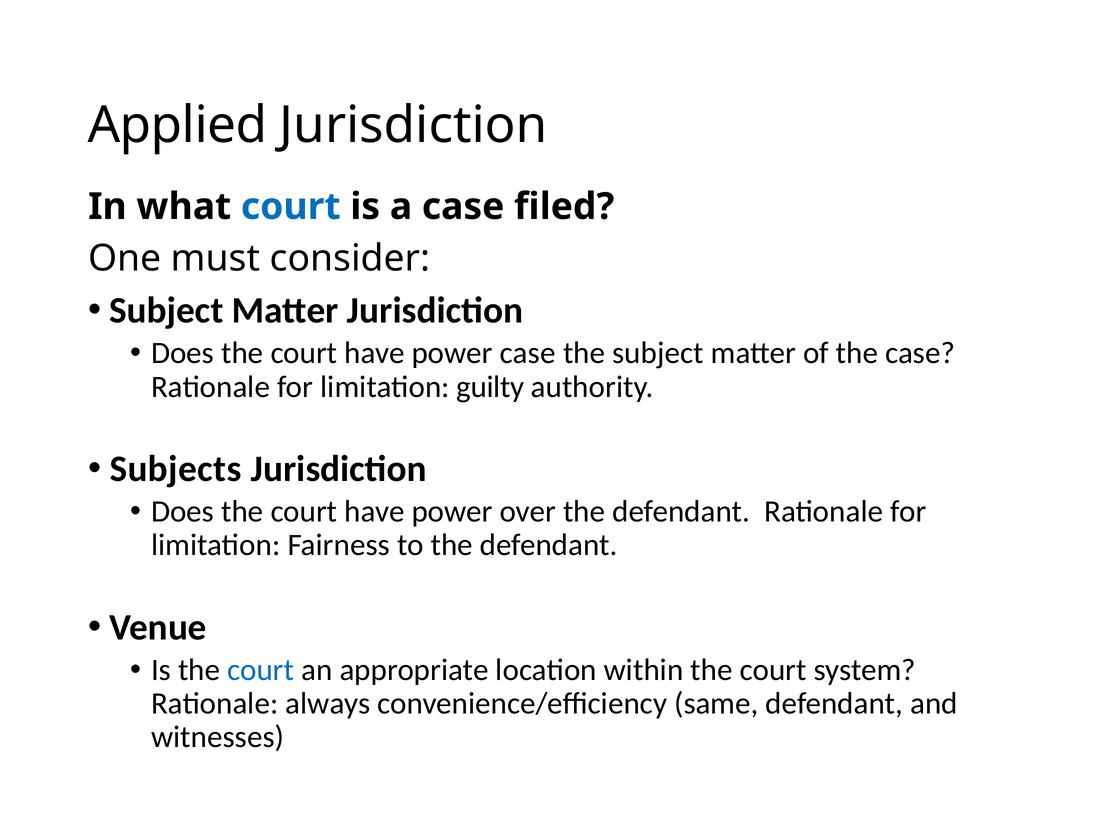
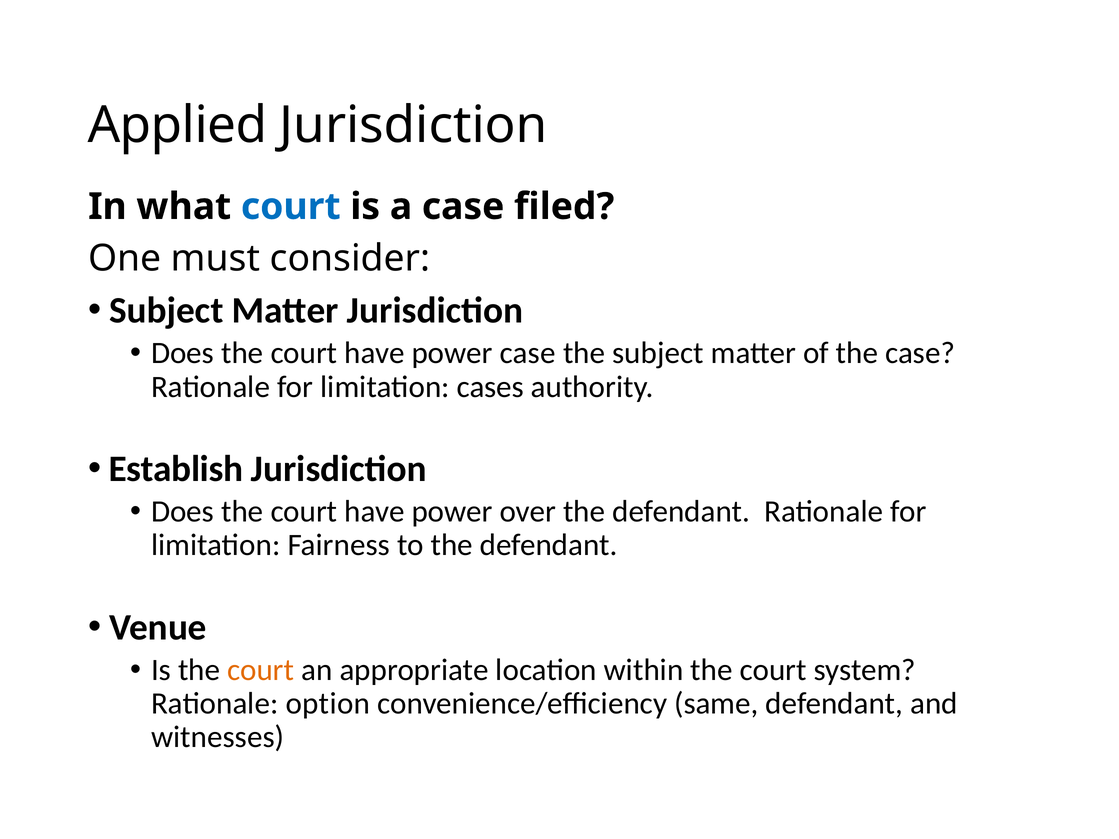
guilty: guilty -> cases (490, 387)
Subjects: Subjects -> Establish (176, 469)
court colour: blue -> orange (261, 670)
always: always -> option (328, 704)
